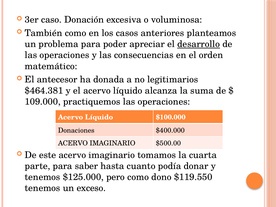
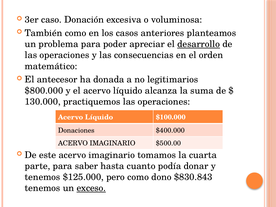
$464.381: $464.381 -> $800.000 (44, 91)
109.000: 109.000 -> 130.000 (43, 102)
$119.550: $119.550 -> $830.843 (193, 177)
exceso underline: none -> present (91, 188)
